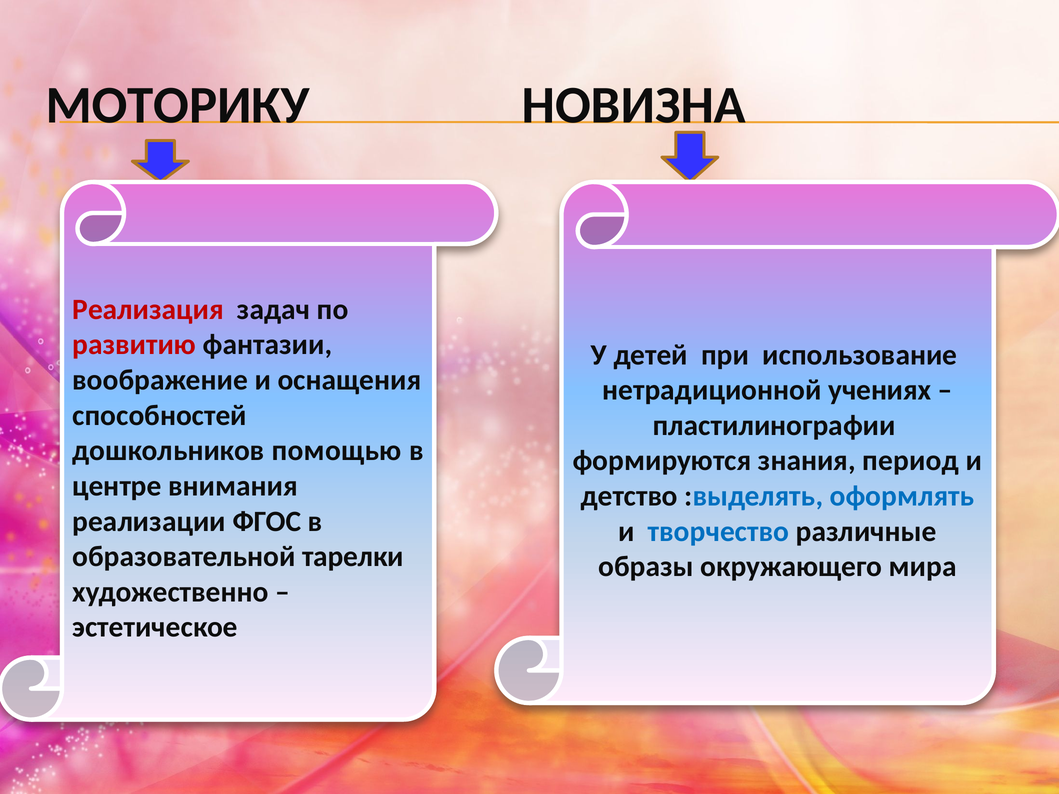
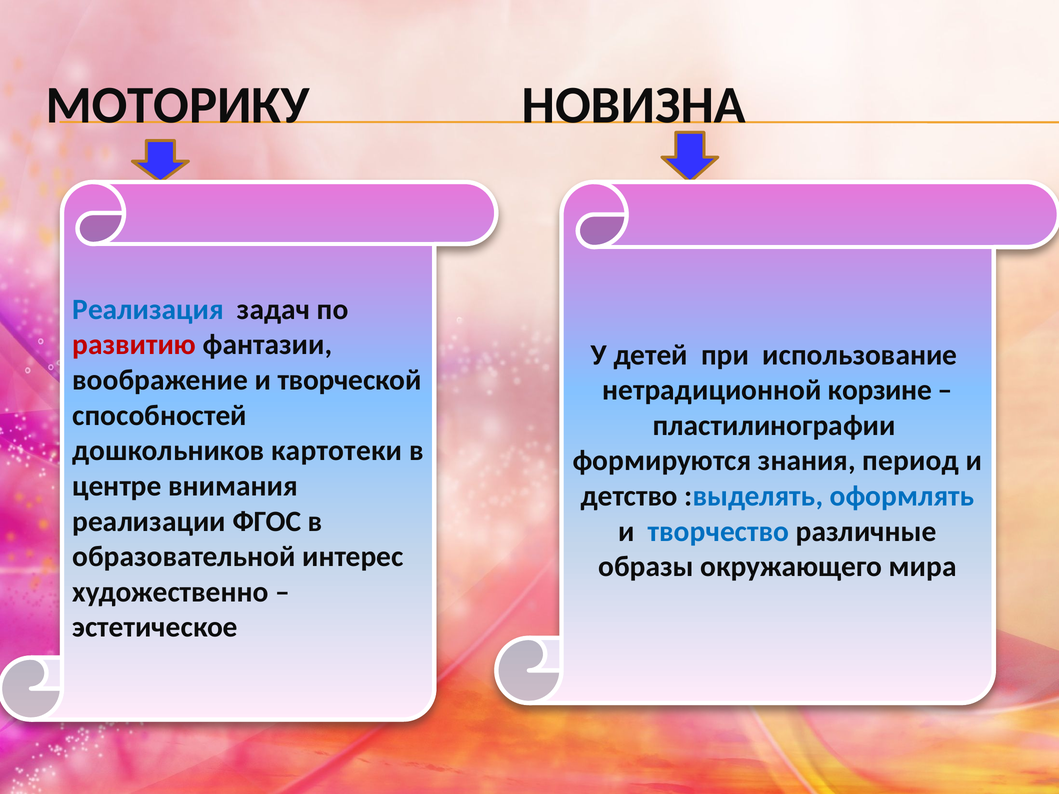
Реализация colour: red -> blue (148, 310)
оснащения: оснащения -> творческой (350, 380)
учениях: учениях -> корзине (880, 390)
помощью: помощью -> картотеки (337, 451)
тарелки: тарелки -> интерес (353, 557)
